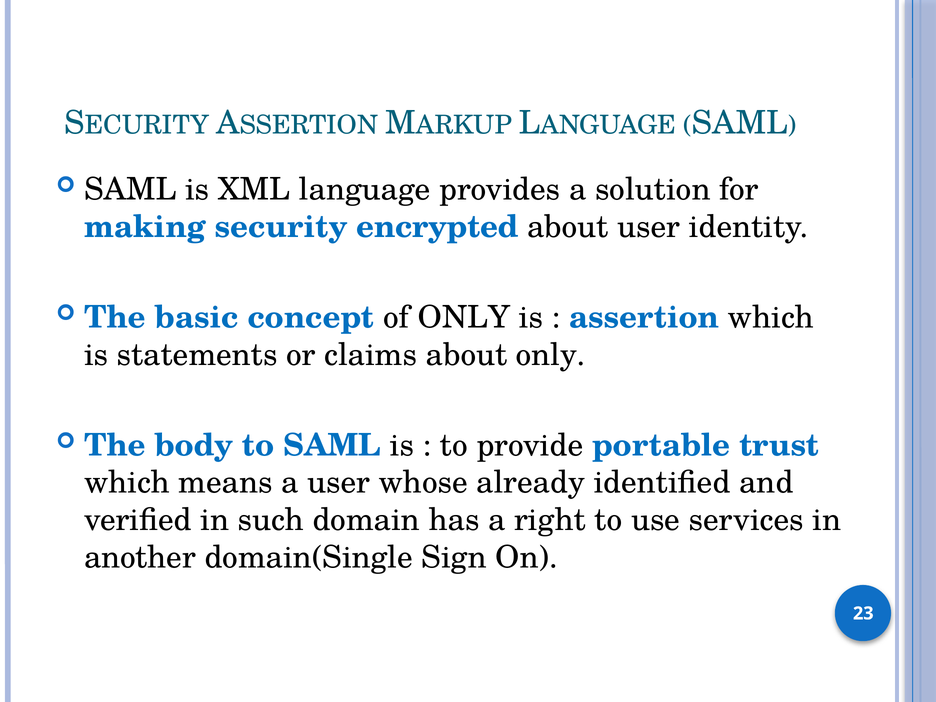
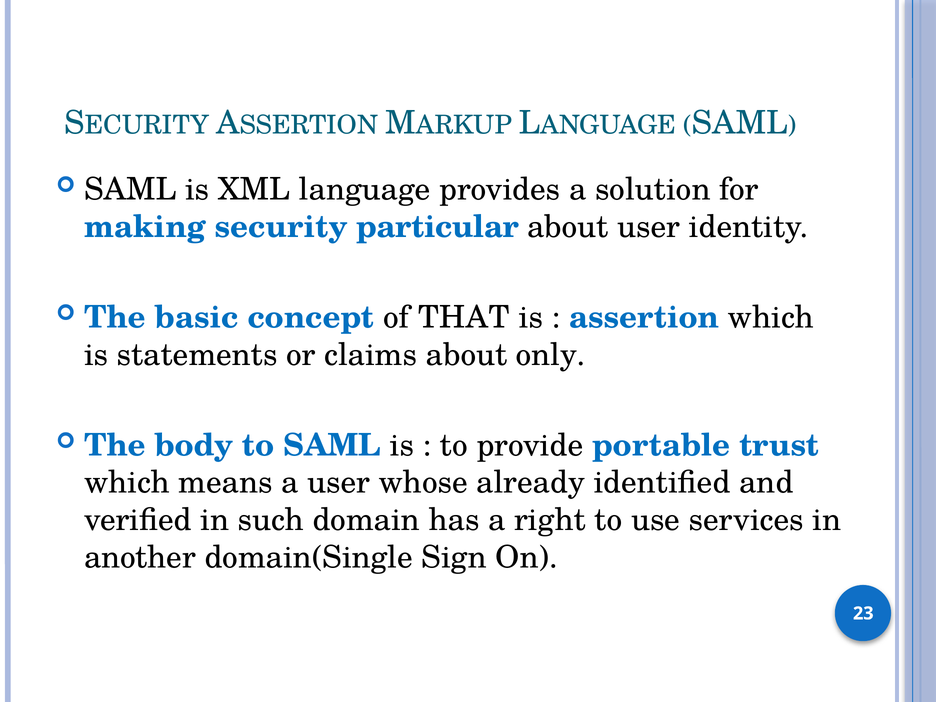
encrypted: encrypted -> particular (438, 227)
of ONLY: ONLY -> THAT (464, 317)
